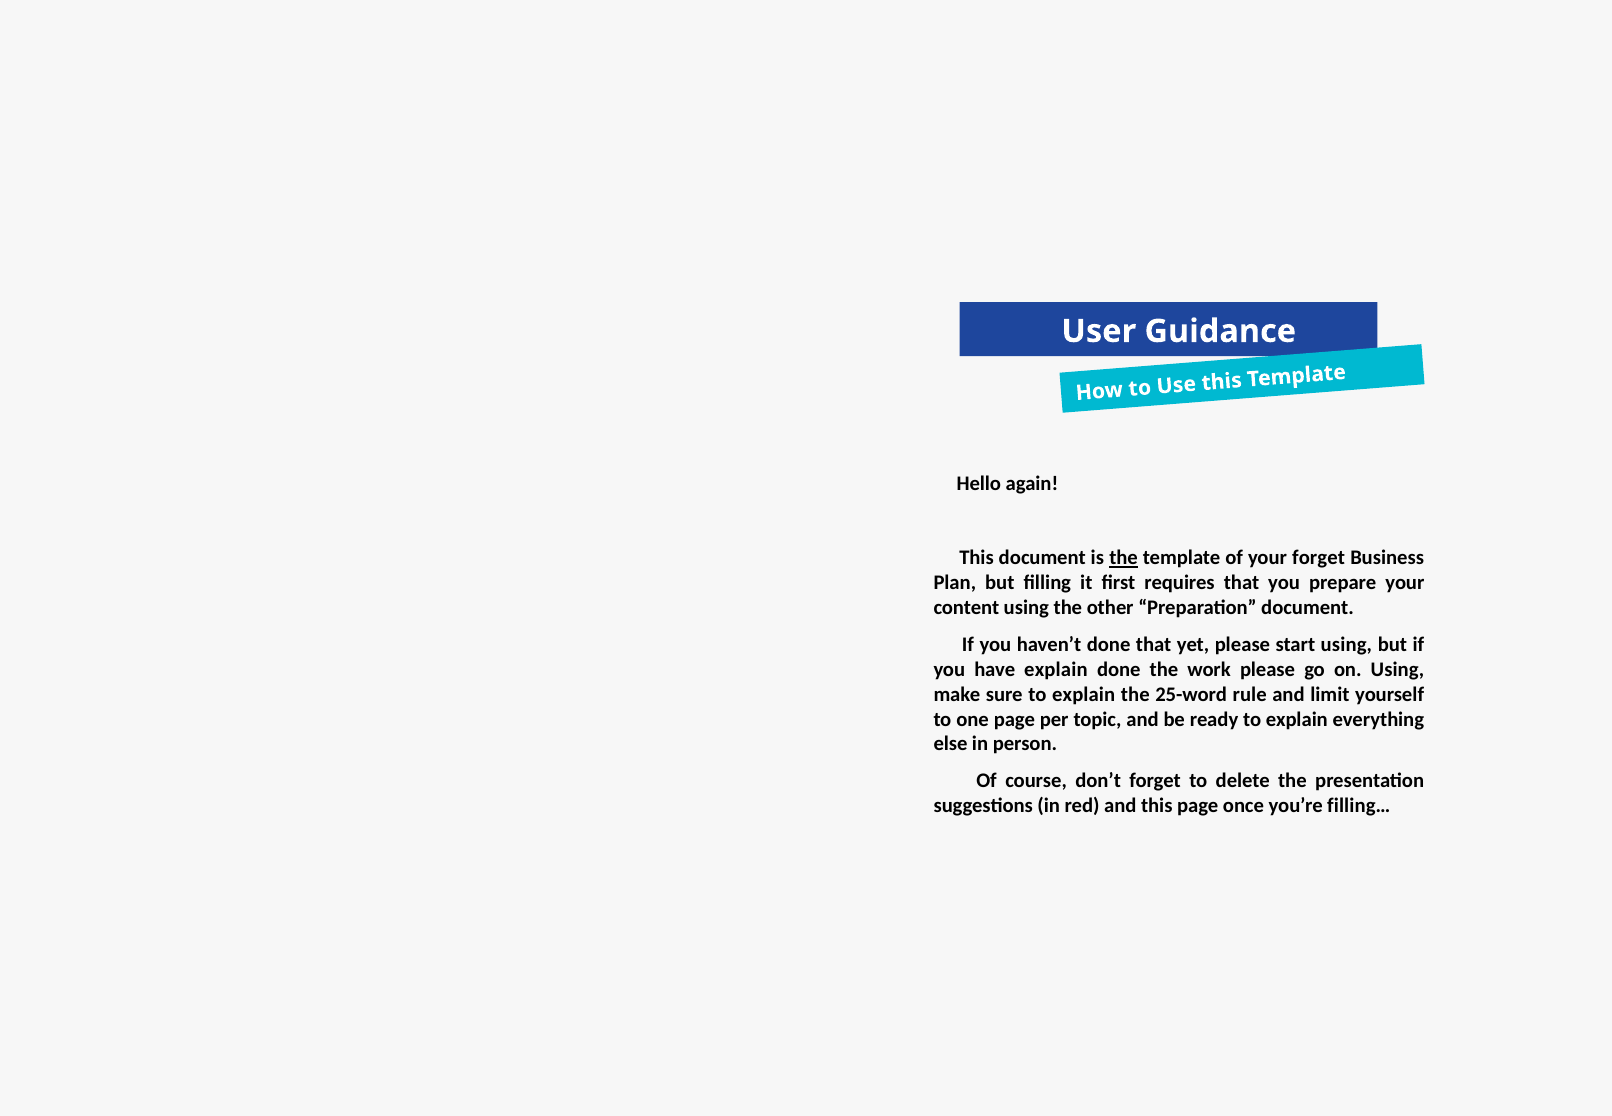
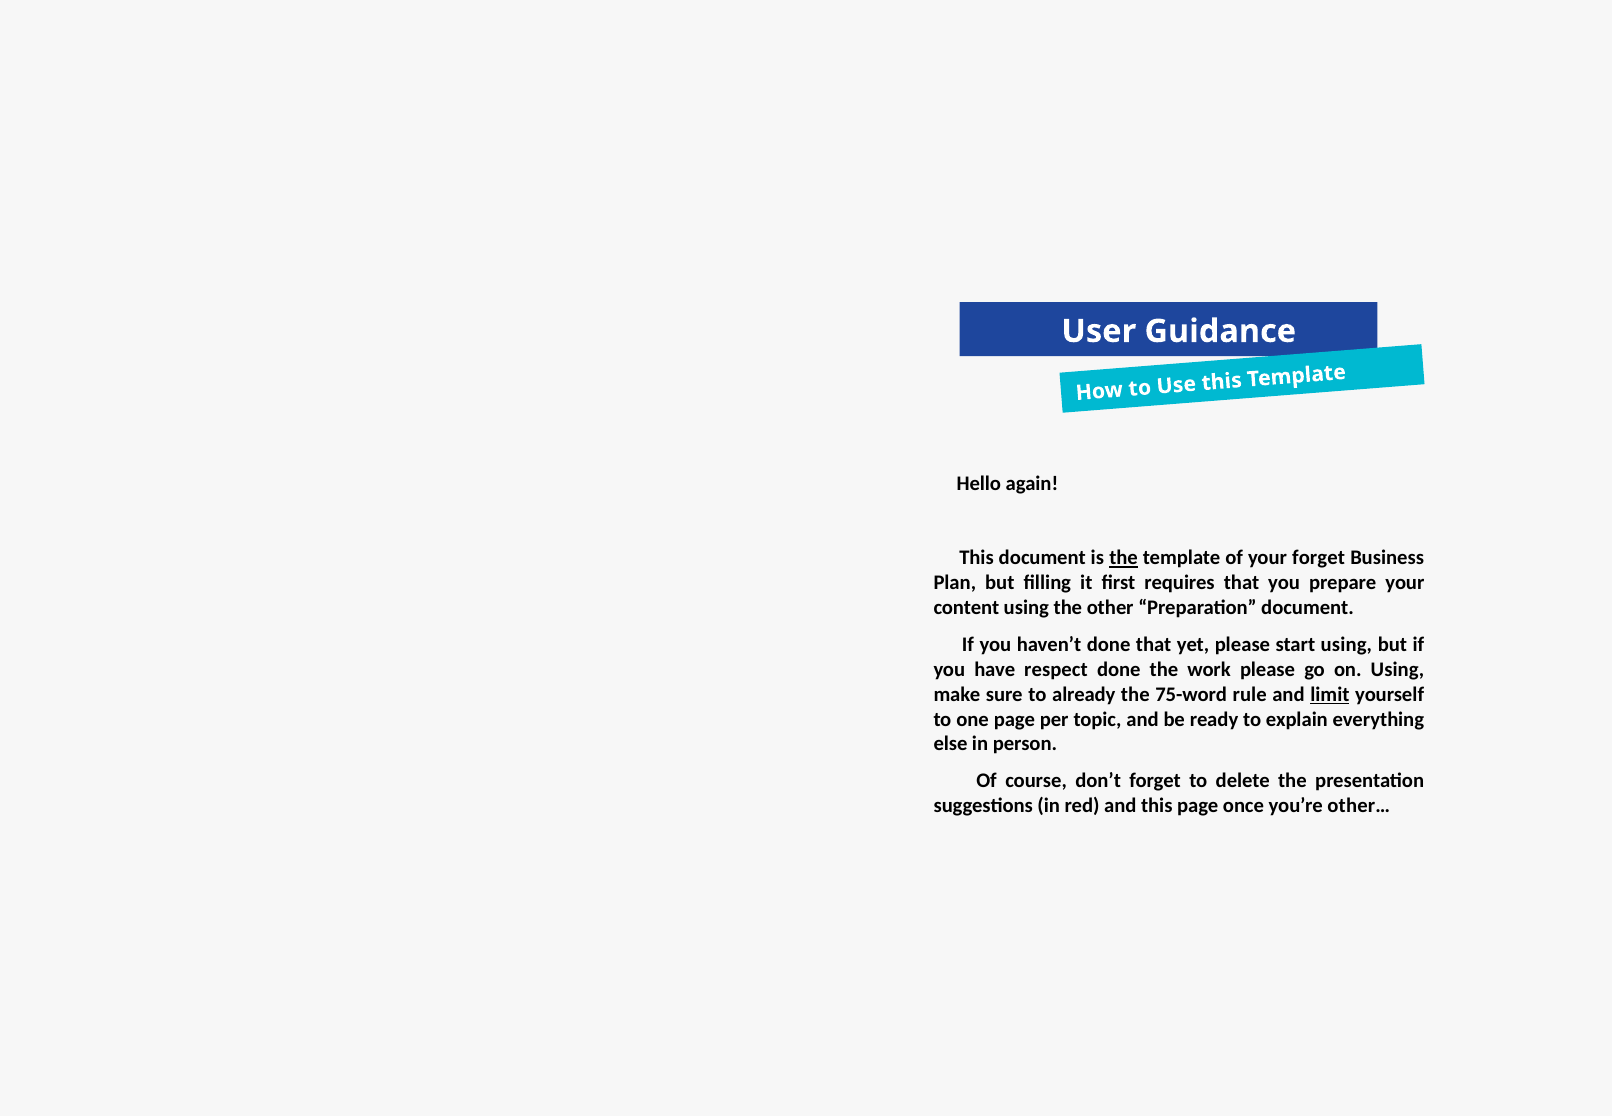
have explain: explain -> respect (1056, 670)
sure to explain: explain -> already (1084, 694)
25-word: 25-word -> 75-word (1191, 694)
limit underline: none -> present (1330, 694)
filling…: filling… -> other… (1359, 806)
